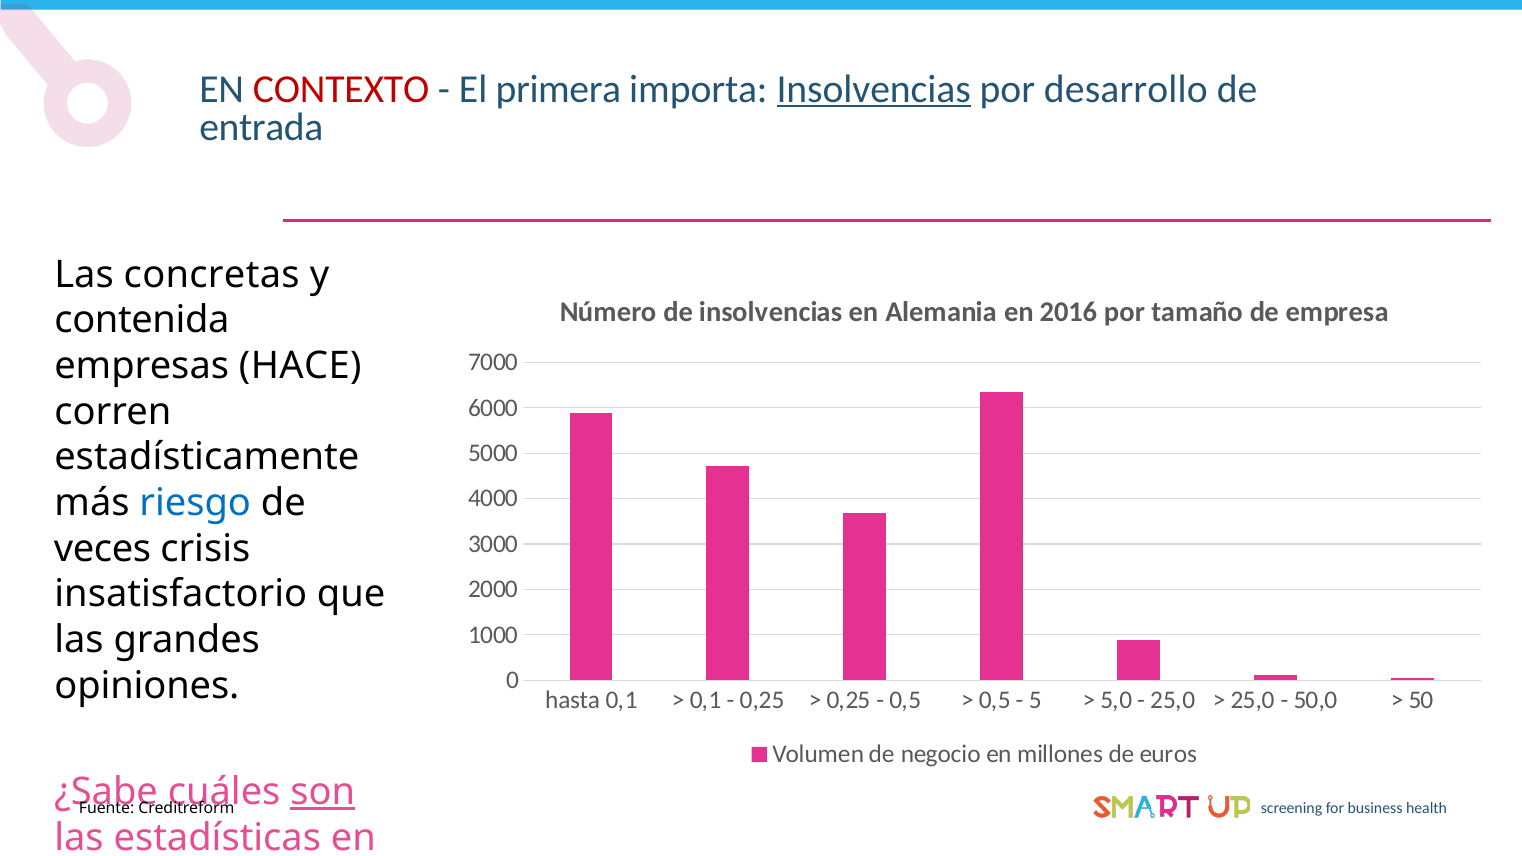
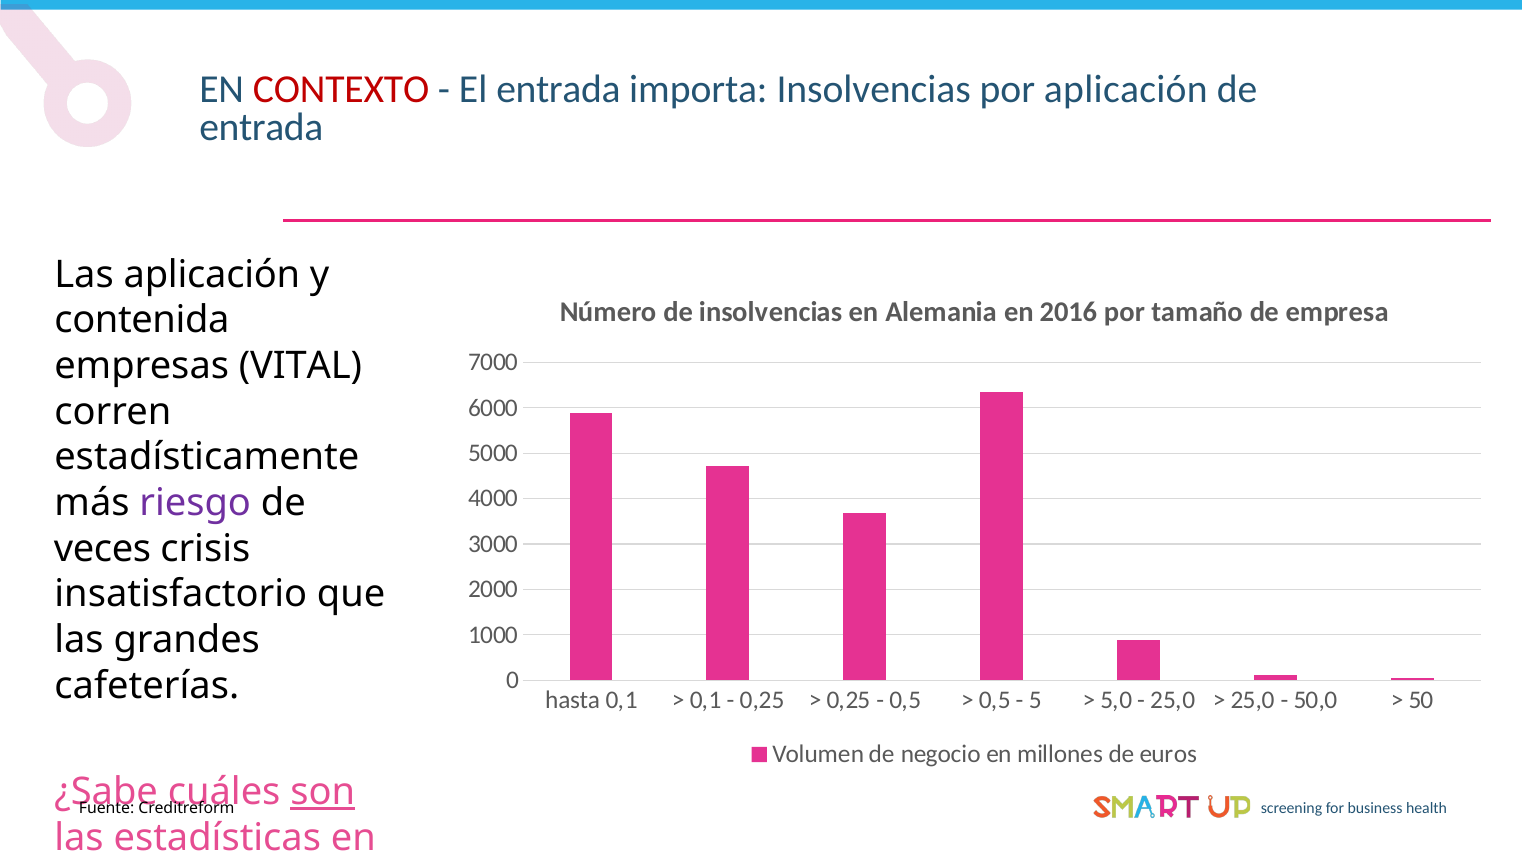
El primera: primera -> entrada (558, 89)
Insolvencias underline: present -> none (874, 89)
por desarrollo: desarrollo -> aplicación (1126, 89)
Las concretas: concretas -> aplicación (212, 275)
HACE: HACE -> VITAL (301, 366)
riesgo colour: blue -> purple (195, 503)
opiniones: opiniones -> cafeterías (147, 686)
